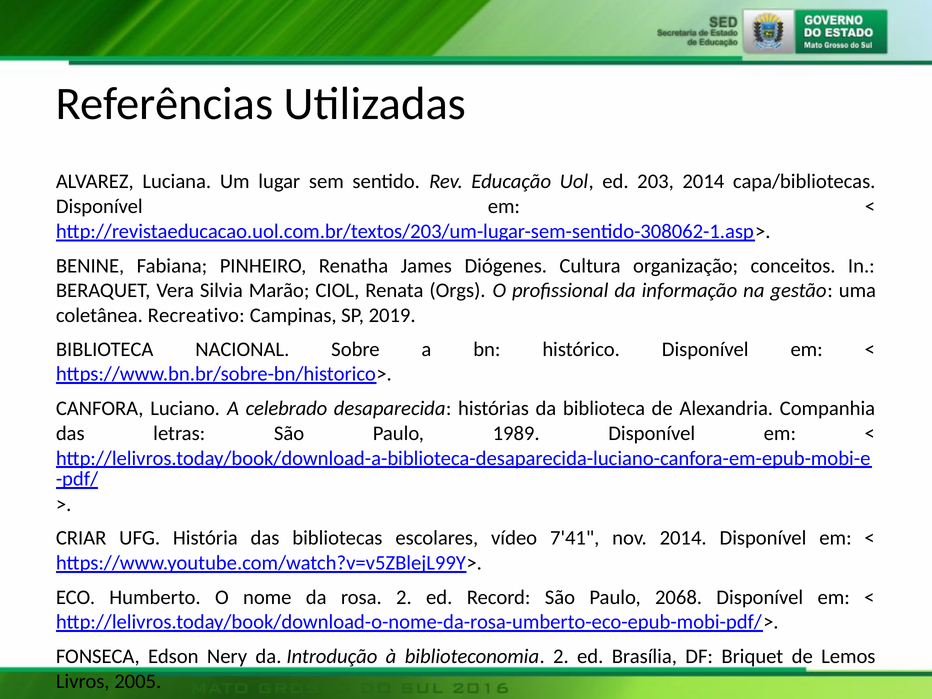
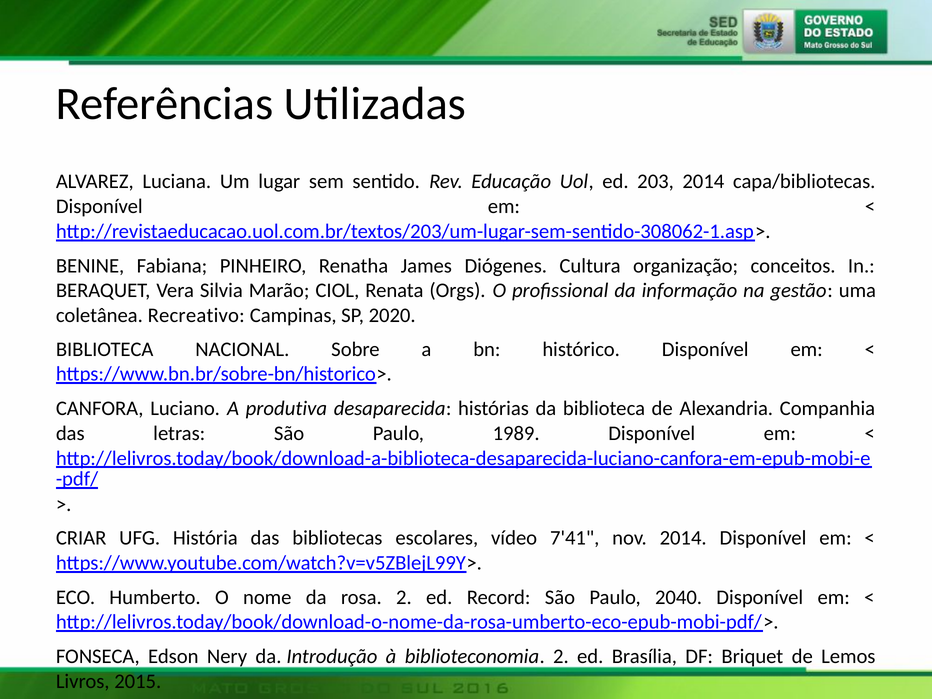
2019: 2019 -> 2020 (392, 315)
celebrado: celebrado -> produtiva (286, 408)
2068: 2068 -> 2040 (679, 597)
2005: 2005 -> 2015 (138, 681)
